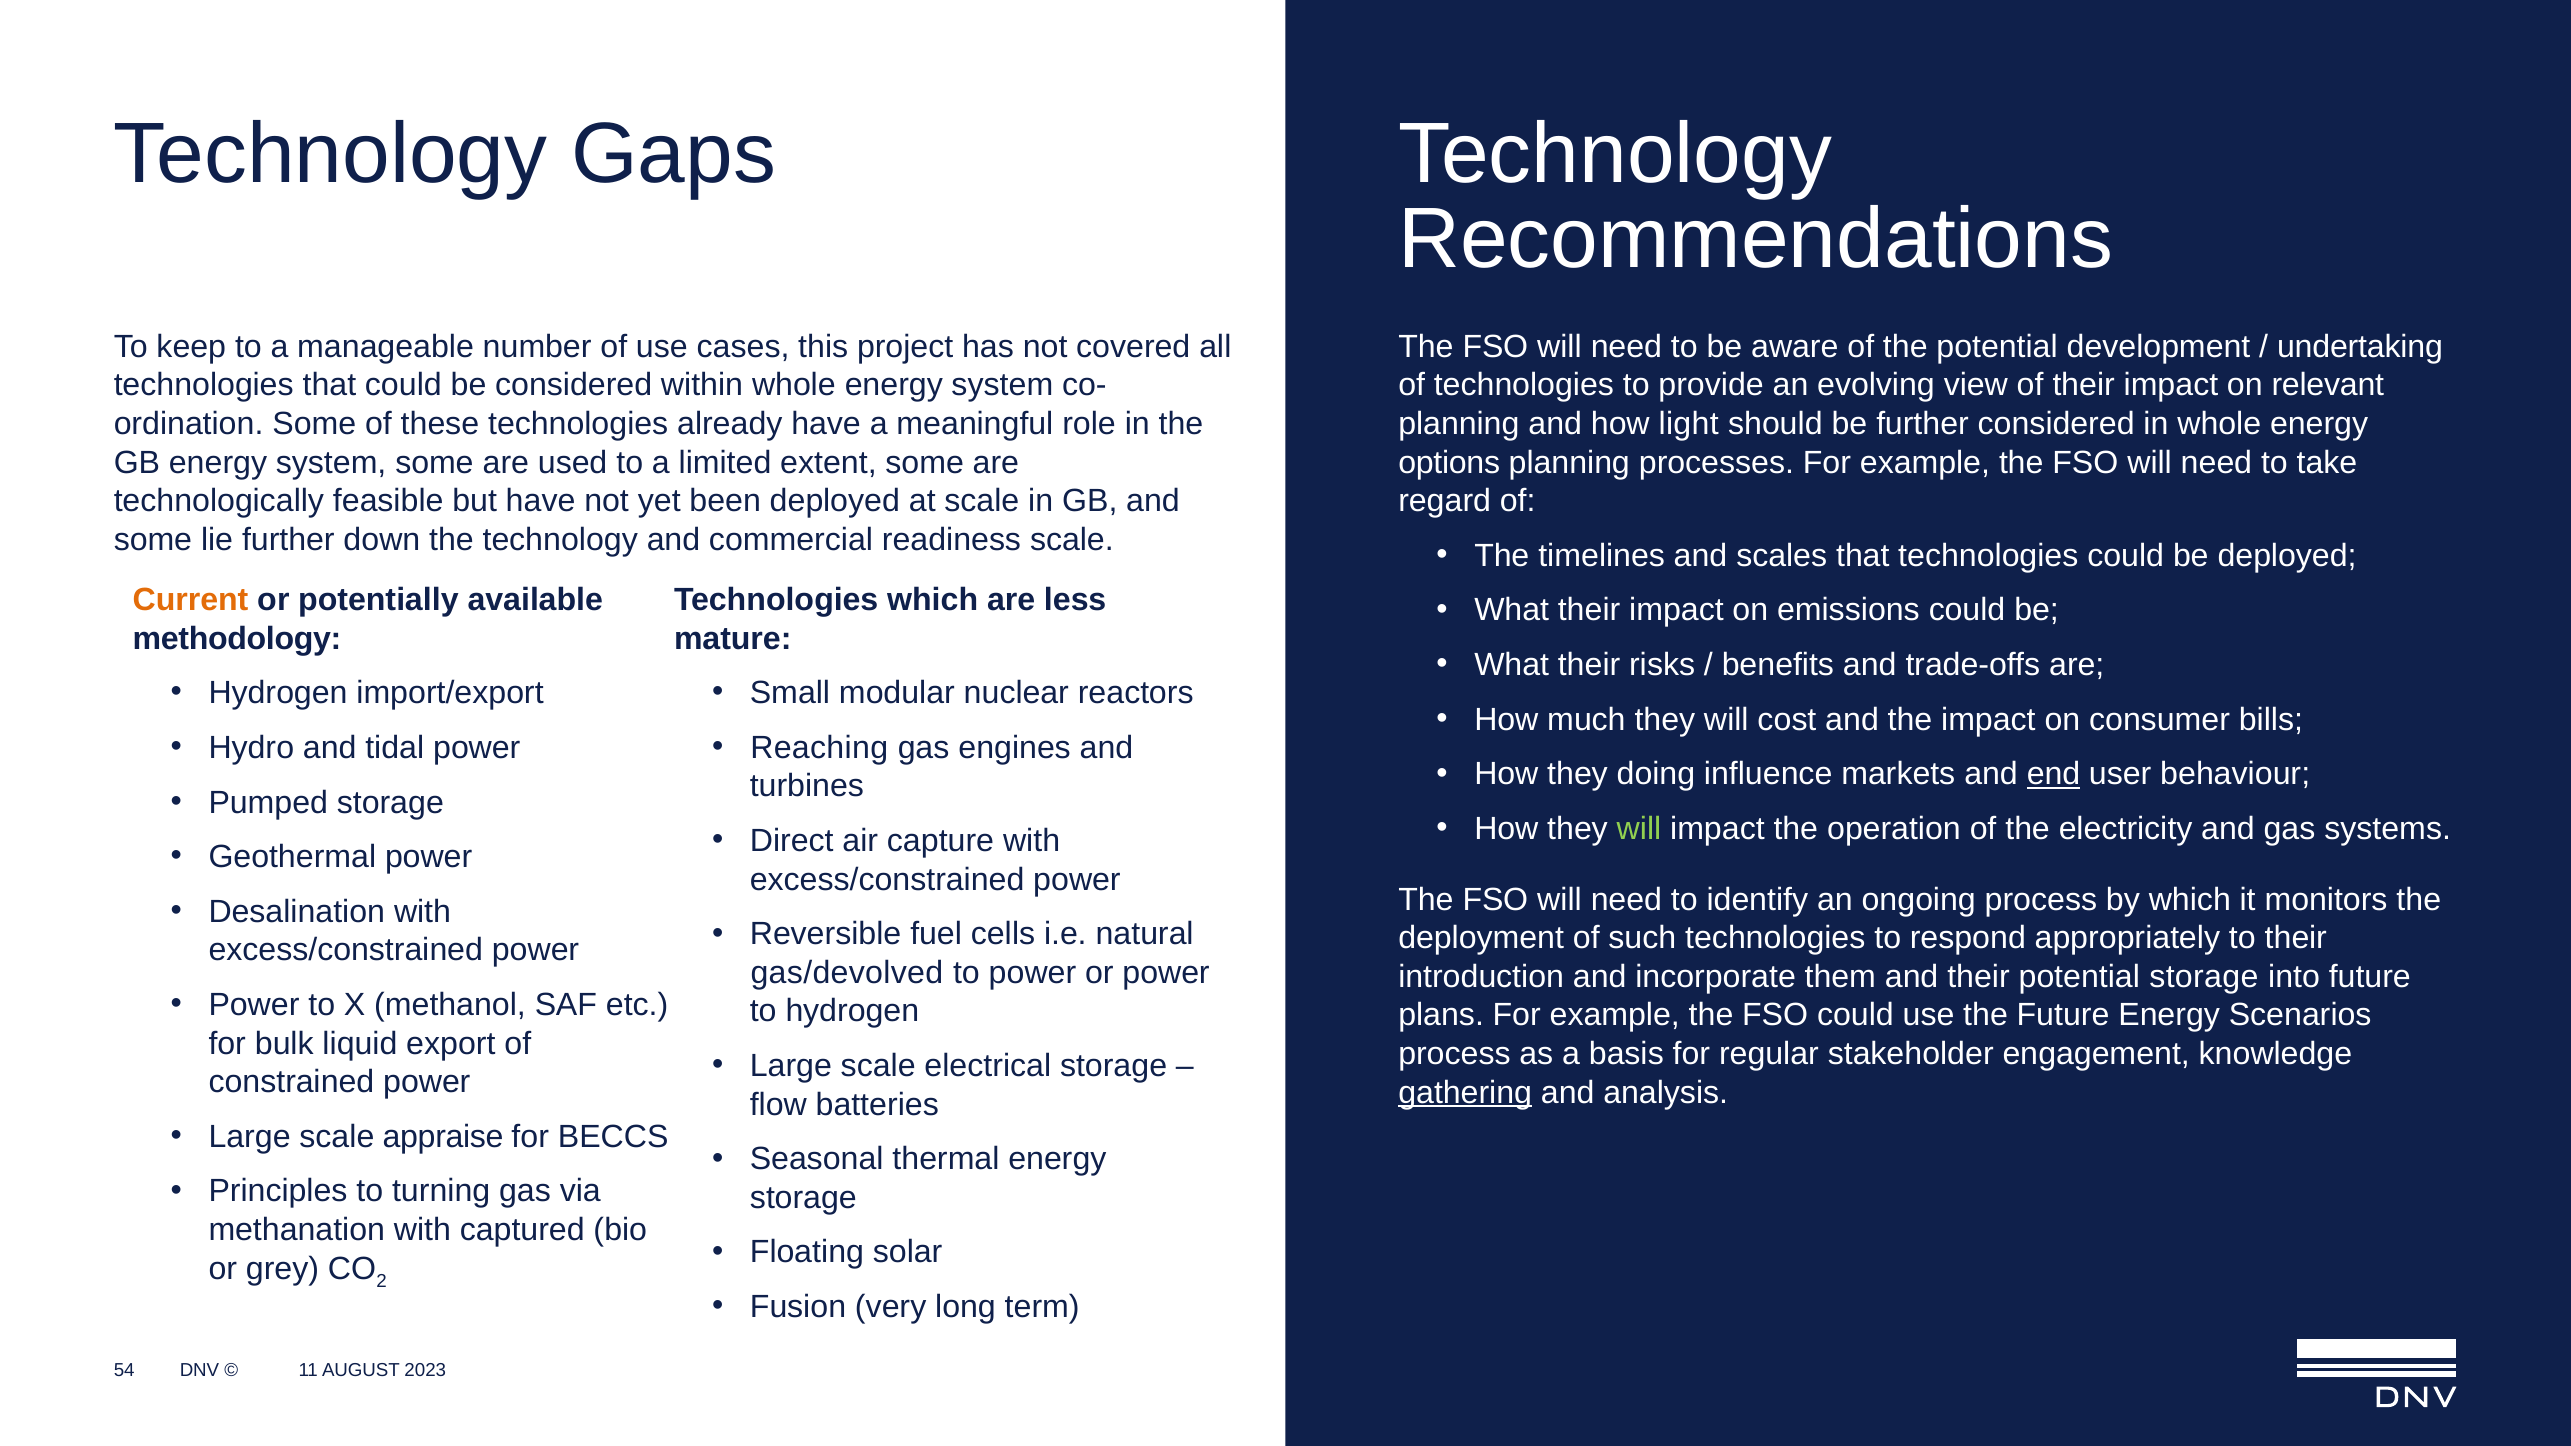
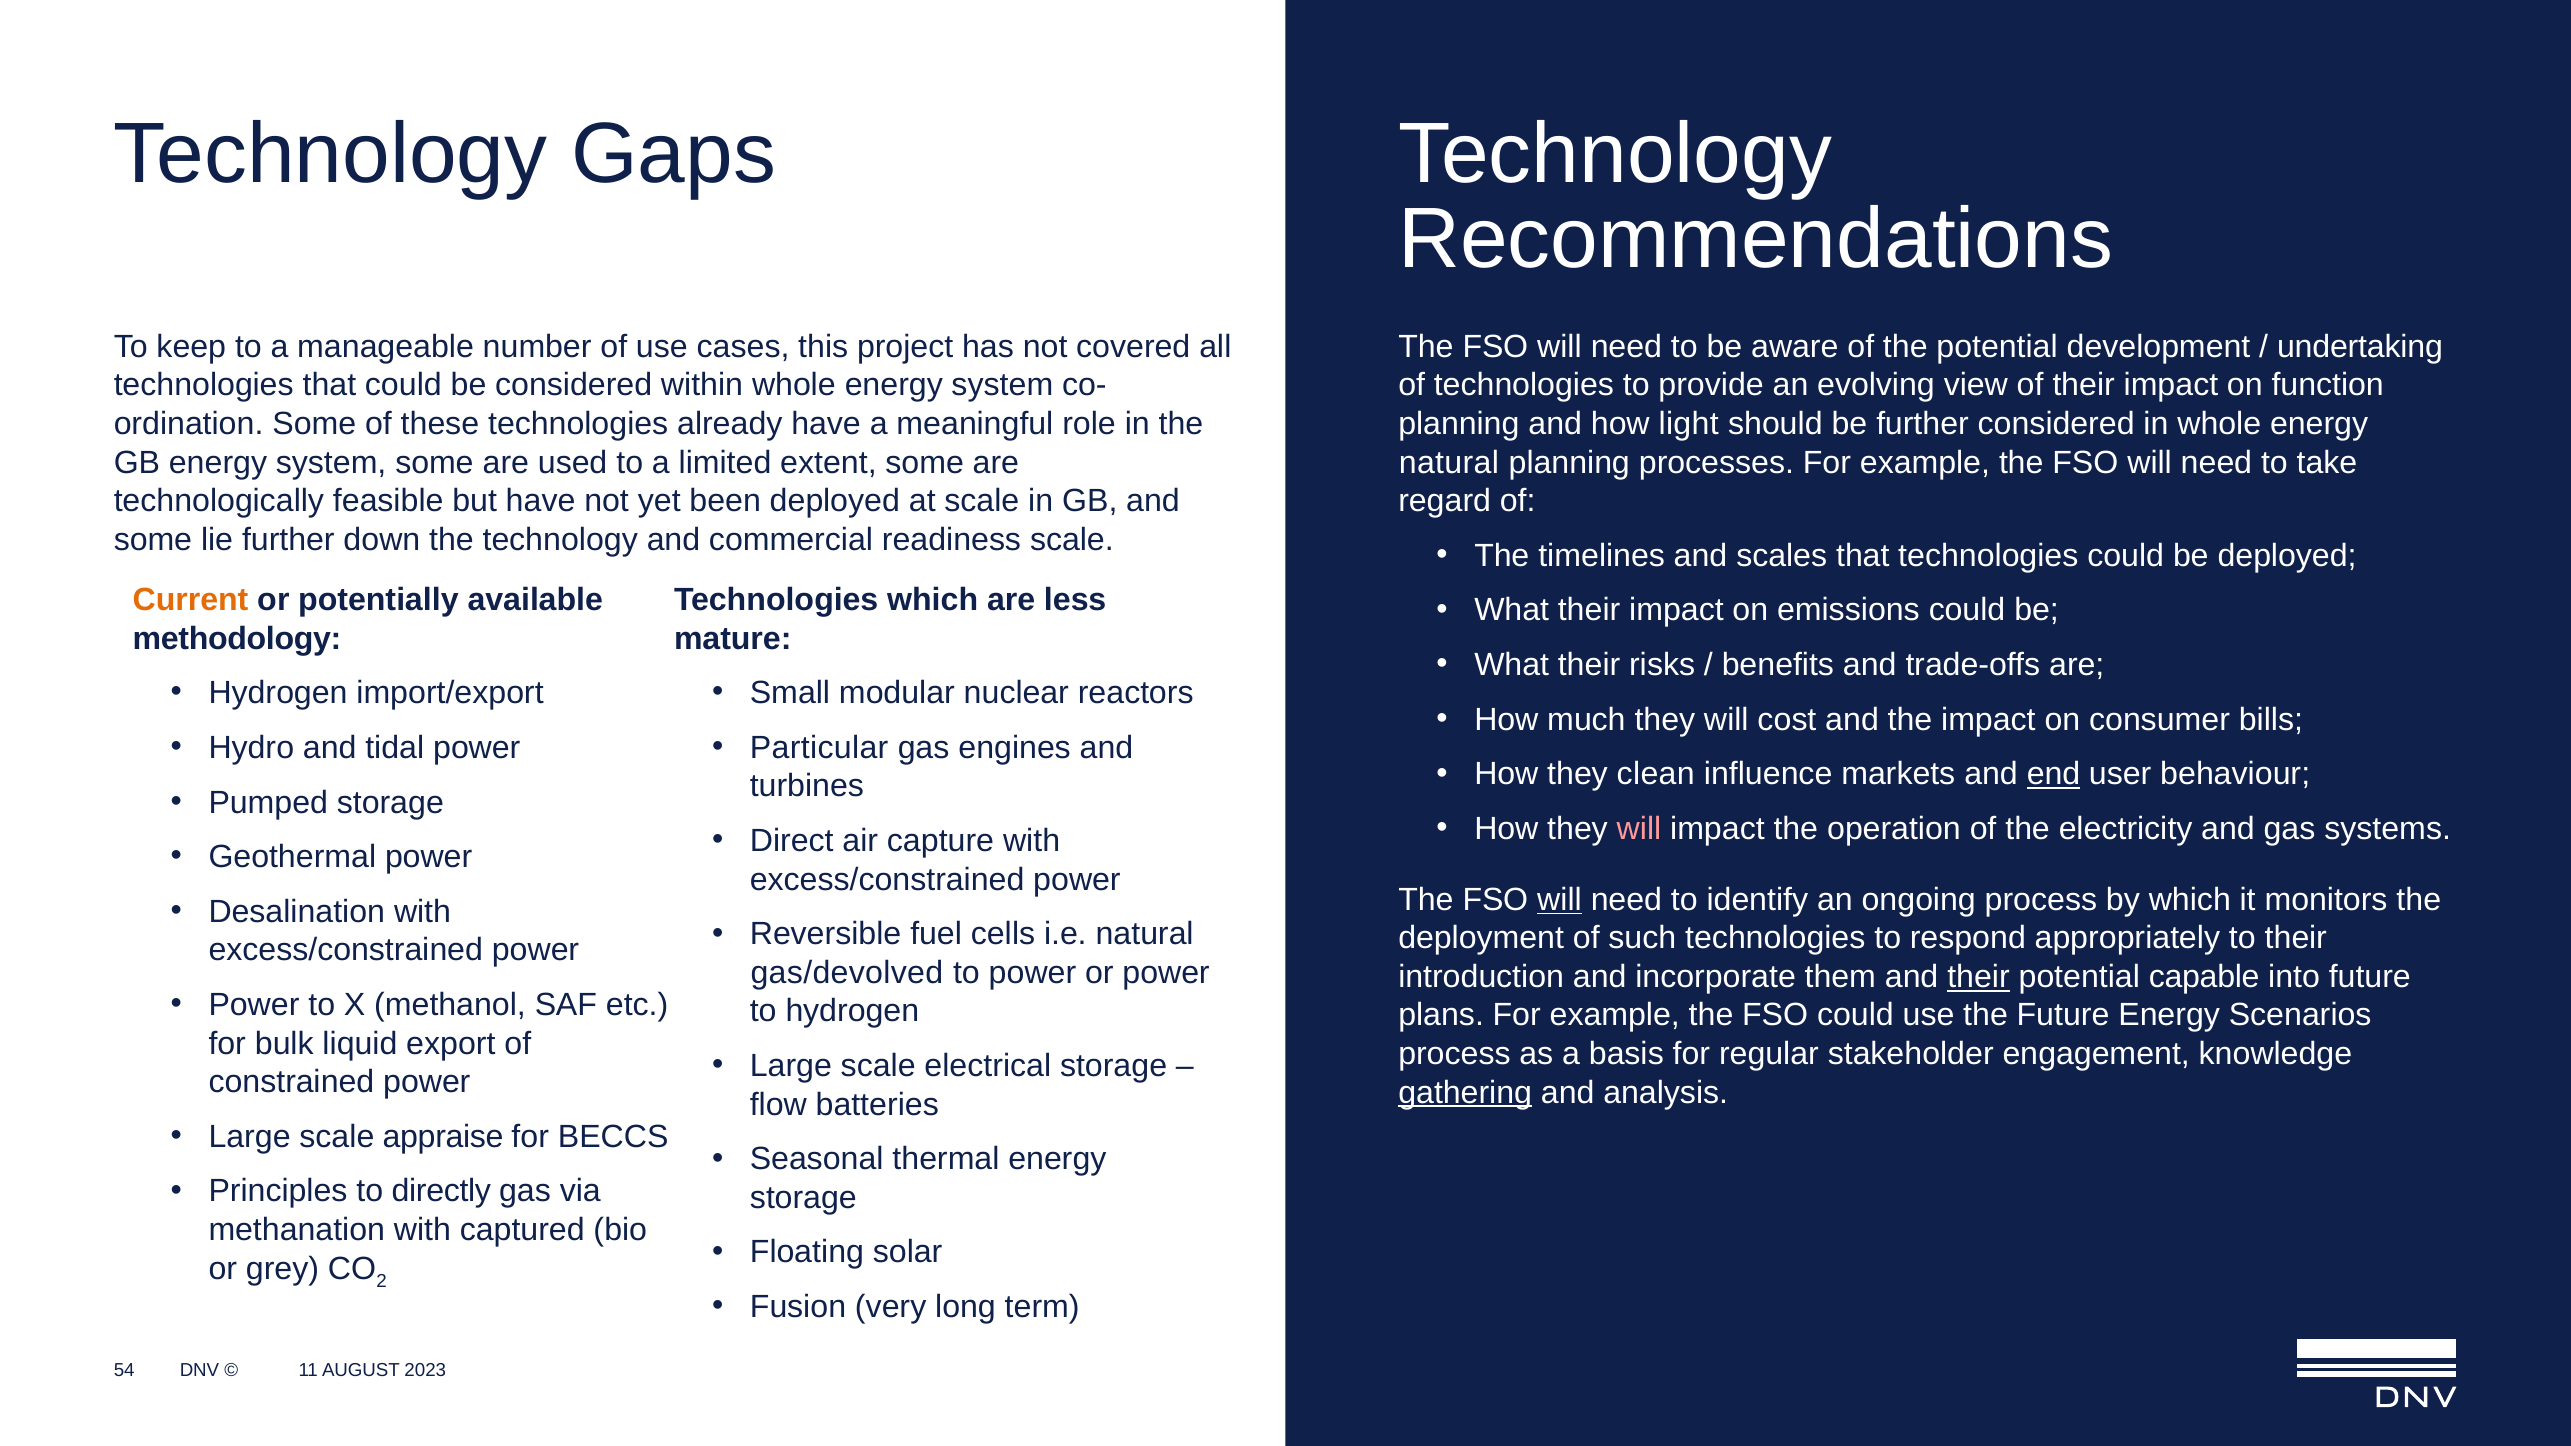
relevant: relevant -> function (2328, 385)
options: options -> natural (1449, 463)
Reaching: Reaching -> Particular (819, 748)
doing: doing -> clean (1656, 774)
will colour: light green -> pink (1639, 829)
will underline: none -> present (1560, 900)
their underline: none -> present (1979, 977)
potential storage: storage -> capable (2204, 977)
turning: turning -> directly (441, 1192)
